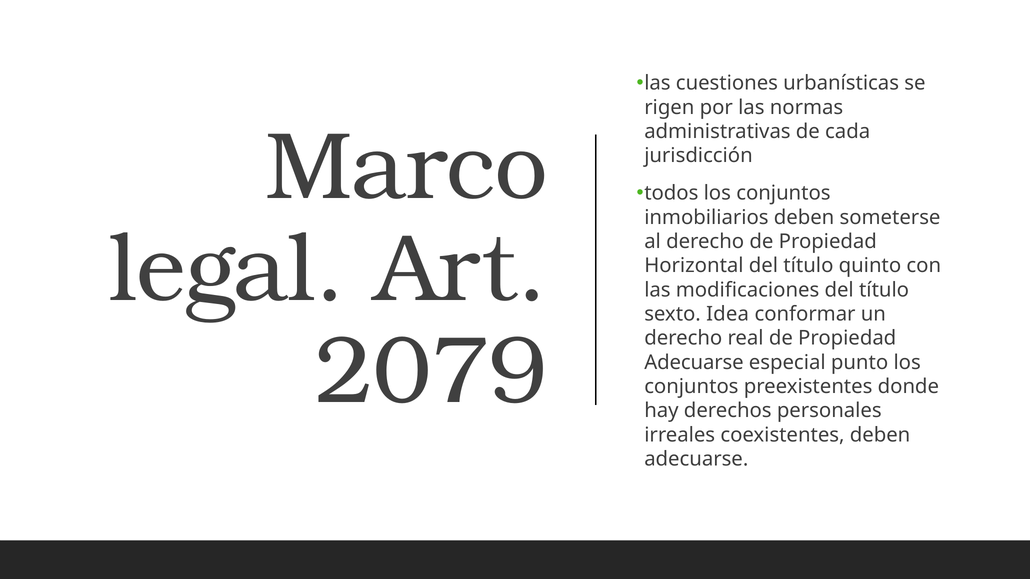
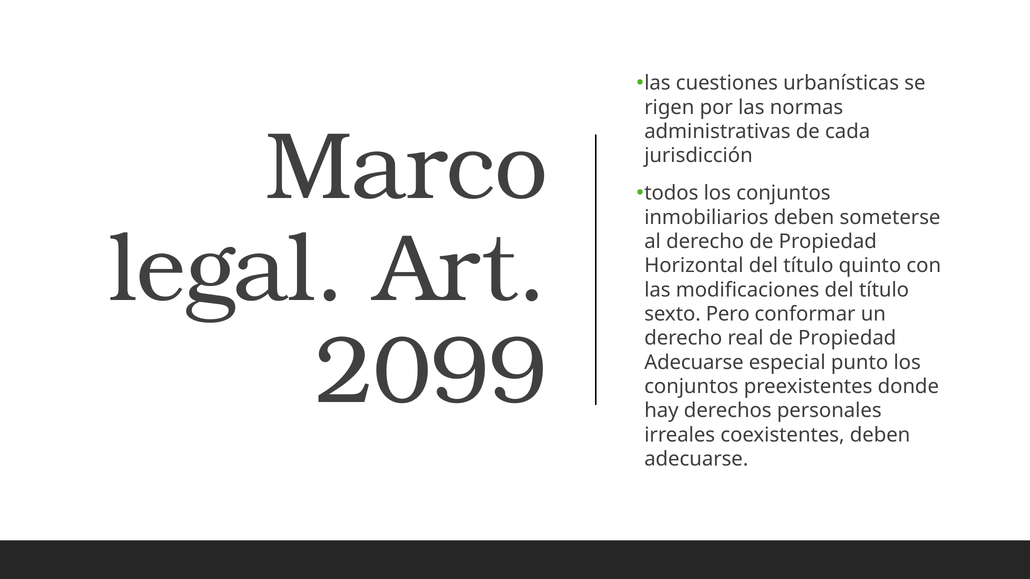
Idea: Idea -> Pero (728, 314)
2079: 2079 -> 2099 (431, 371)
